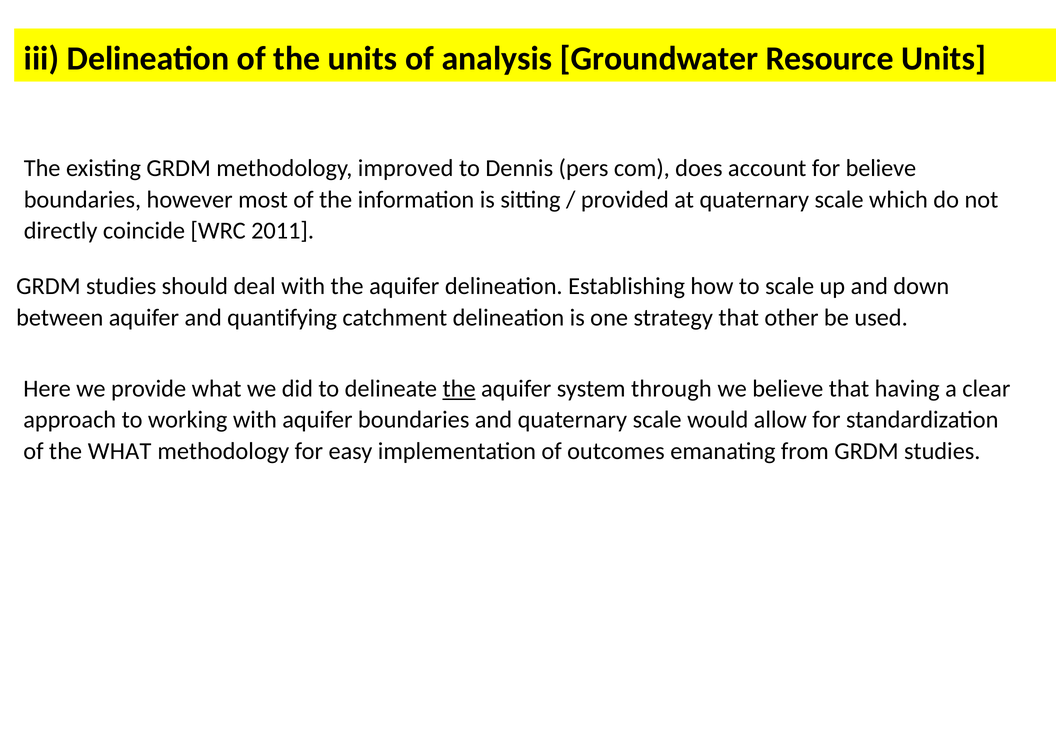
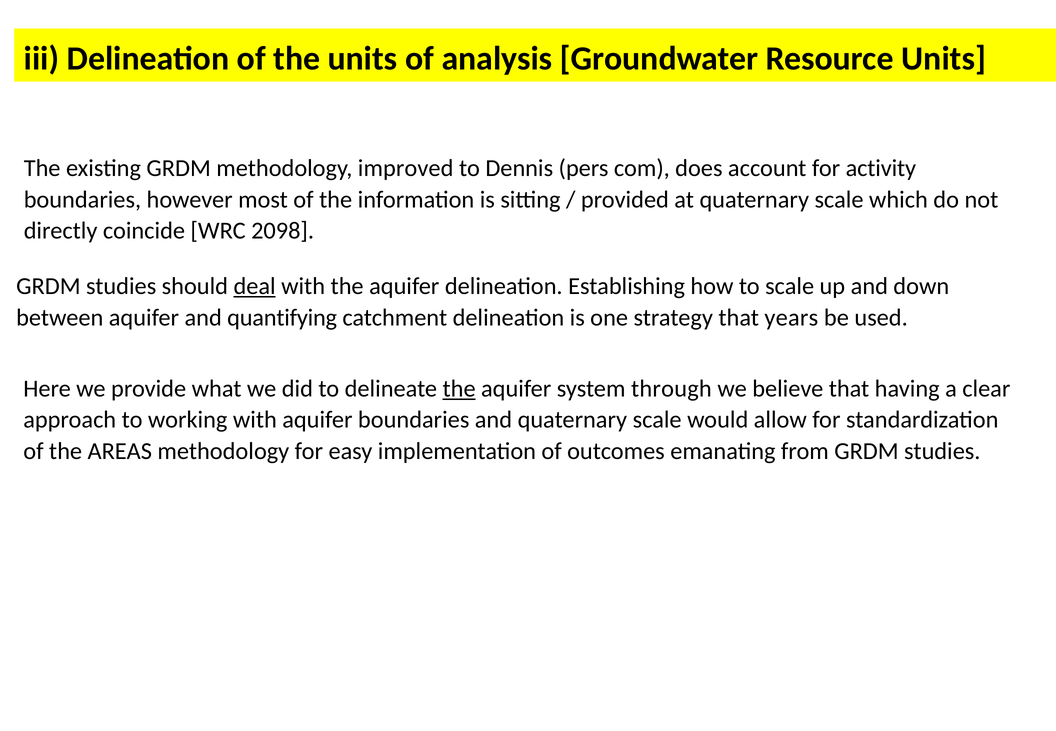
for believe: believe -> activity (881, 168)
2011: 2011 -> 2098 (283, 231)
deal underline: none -> present (255, 286)
other: other -> years (791, 318)
the WHAT: WHAT -> AREAS (120, 451)
